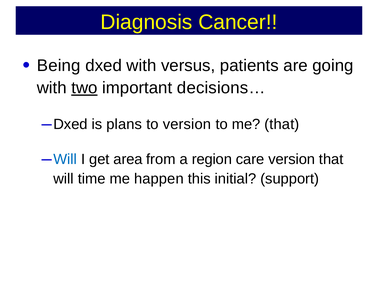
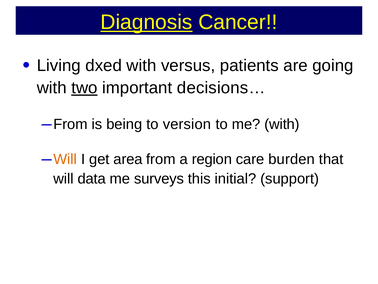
Diagnosis underline: none -> present (146, 22)
Being: Being -> Living (59, 66)
Dxed: Dxed -> From (71, 124)
plans: plans -> being (124, 124)
me that: that -> with (282, 124)
Will colour: blue -> orange (65, 159)
care version: version -> burden (292, 159)
time: time -> data (92, 178)
happen: happen -> surveys (159, 178)
